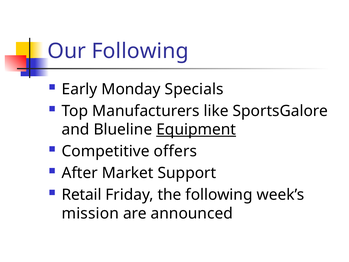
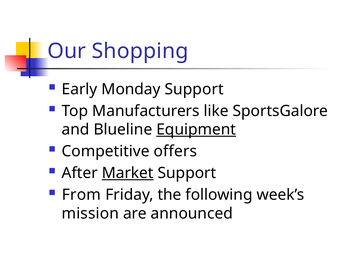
Our Following: Following -> Shopping (140, 51)
Monday Specials: Specials -> Support (194, 89)
Market underline: none -> present (128, 173)
Retail: Retail -> From (81, 195)
